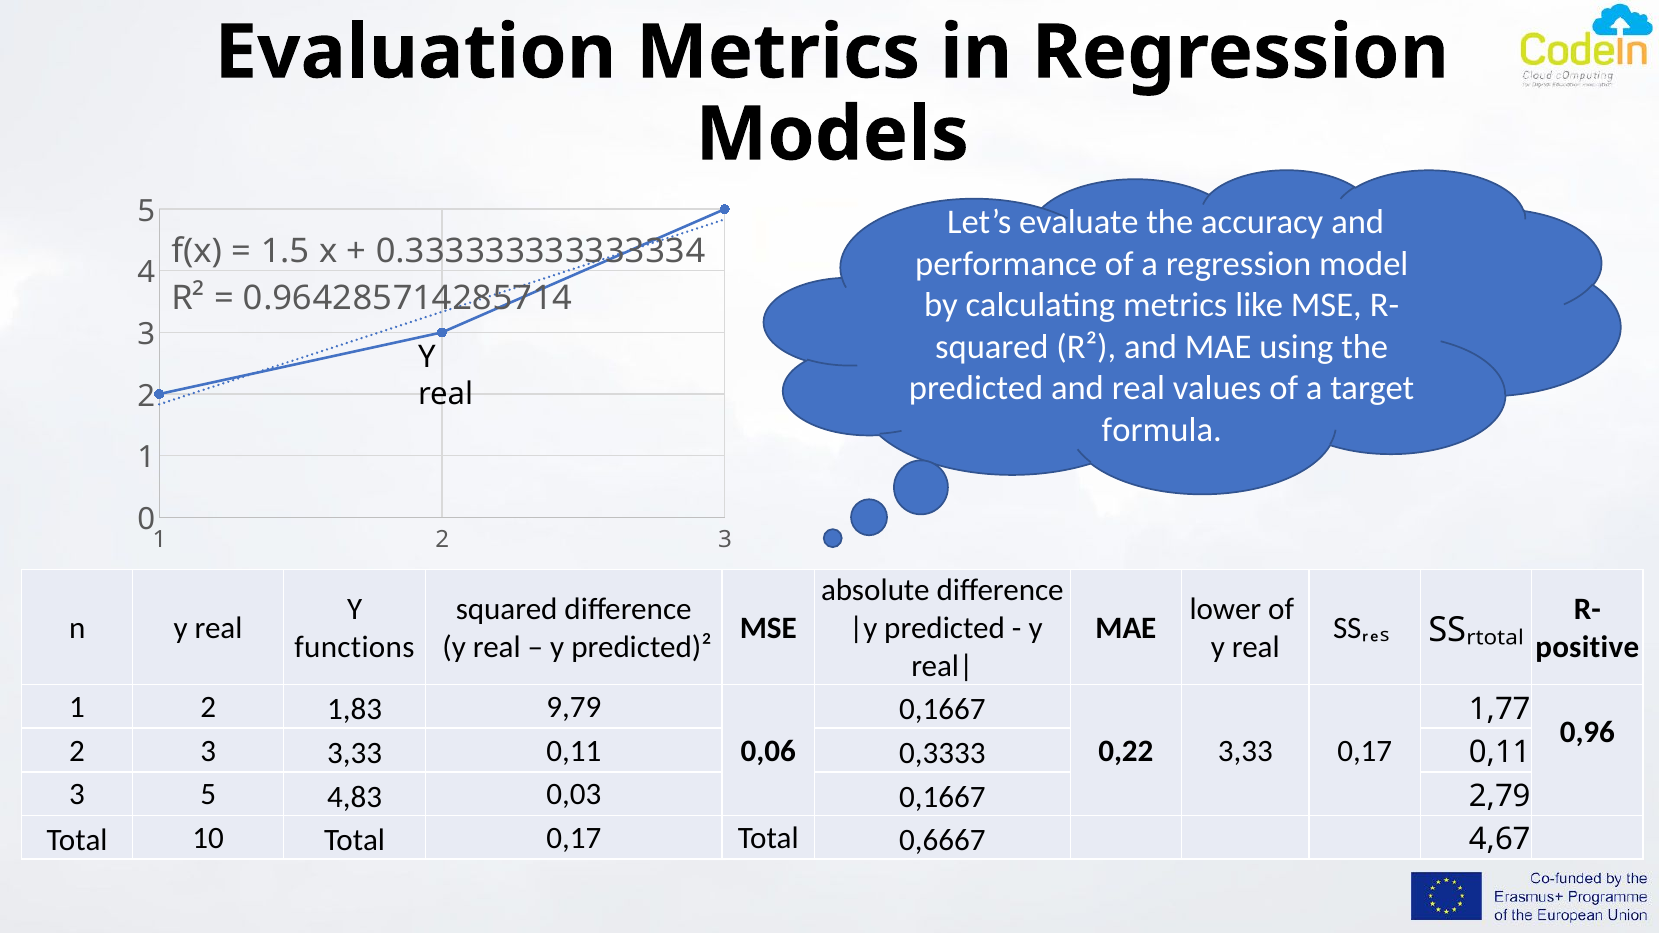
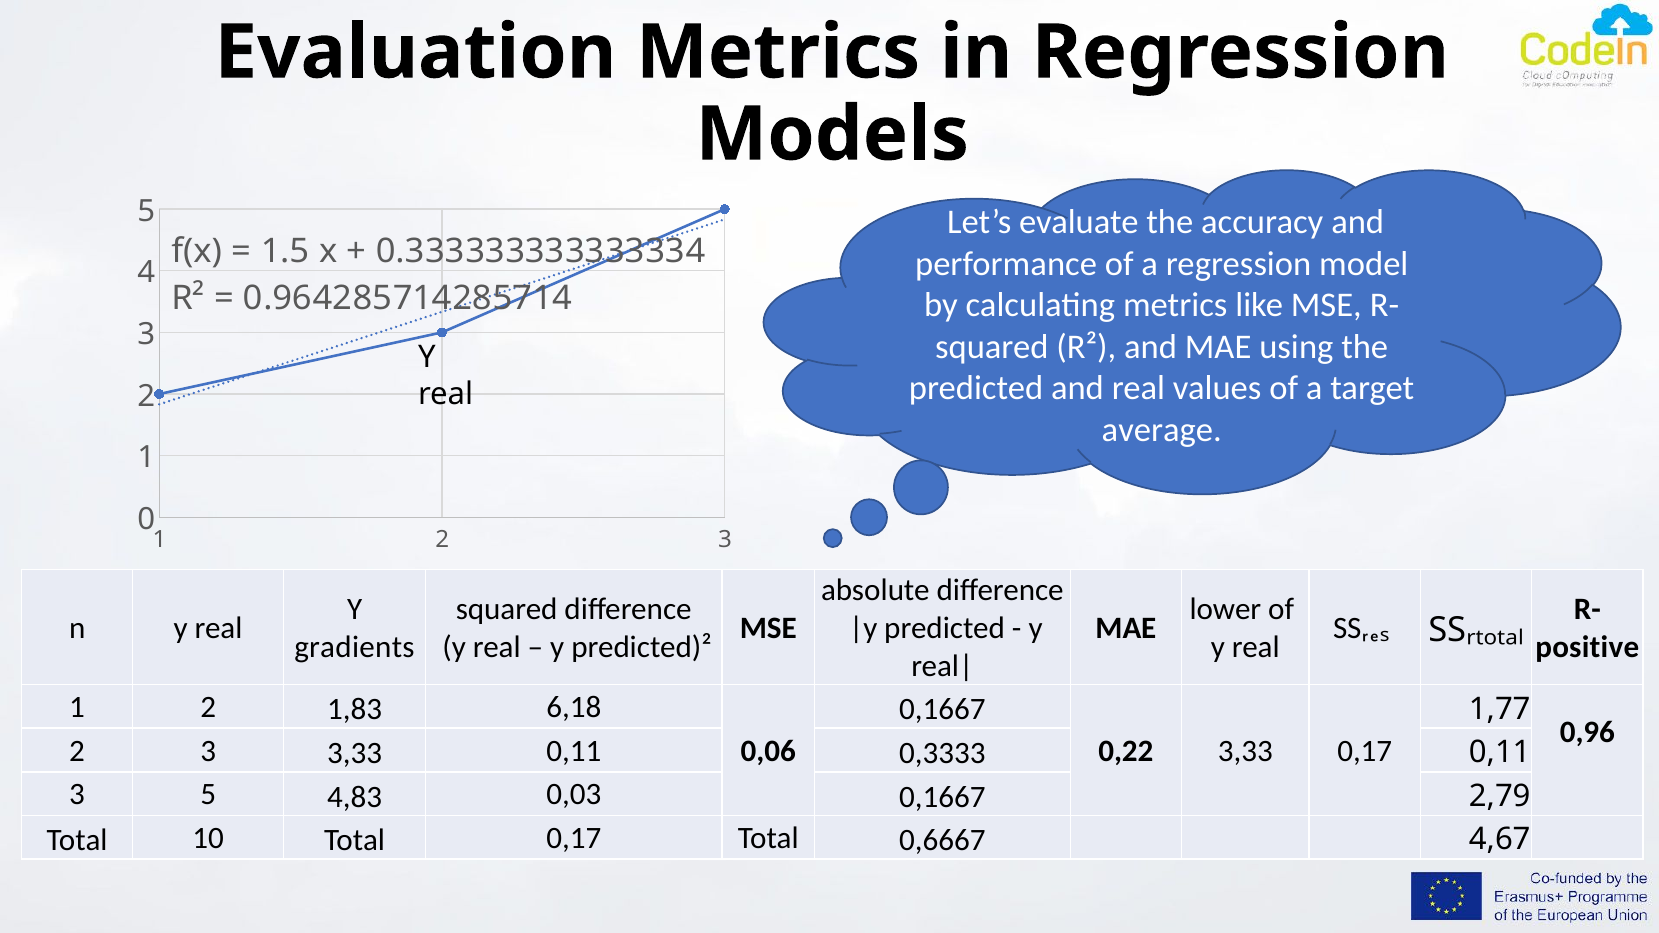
formula: formula -> average (1162, 430)
functions: functions -> gradients (354, 647)
9,79: 9,79 -> 6,18 (574, 708)
